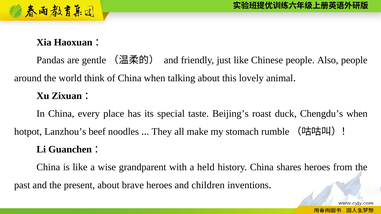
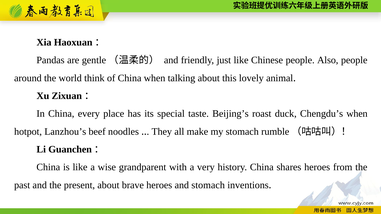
held: held -> very (206, 167)
and children: children -> stomach (208, 185)
